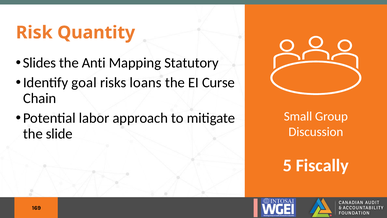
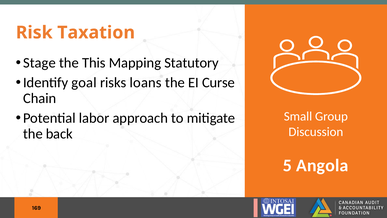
Quantity: Quantity -> Taxation (96, 33)
Slides: Slides -> Stage (39, 63)
Anti: Anti -> This (94, 63)
slide: slide -> back (59, 134)
Fiscally: Fiscally -> Angola (322, 165)
